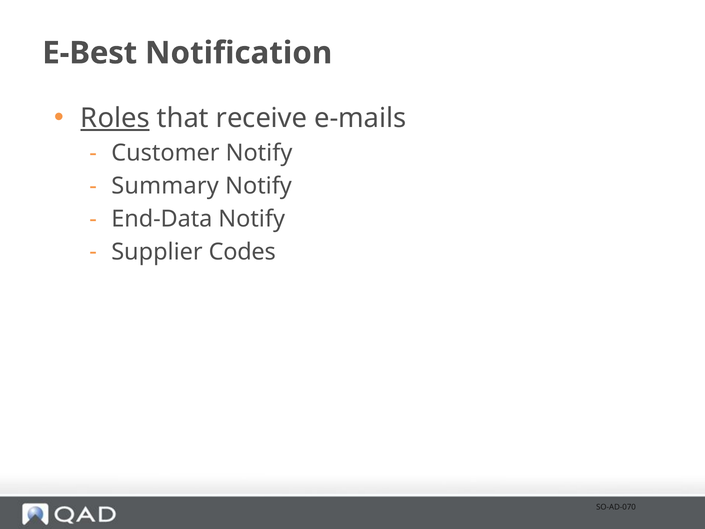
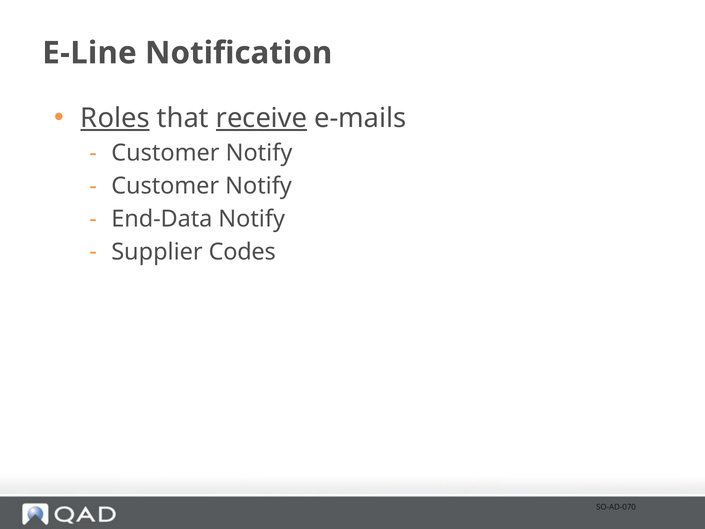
E-Best: E-Best -> E-Line (90, 53)
receive underline: none -> present (262, 118)
Summary: Summary -> Customer (165, 186)
